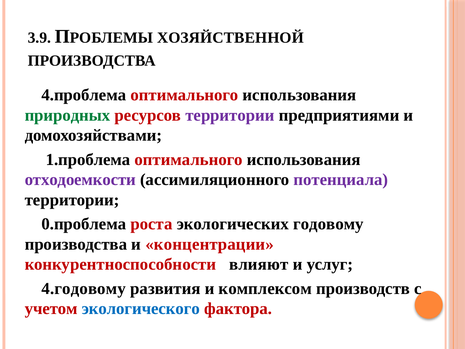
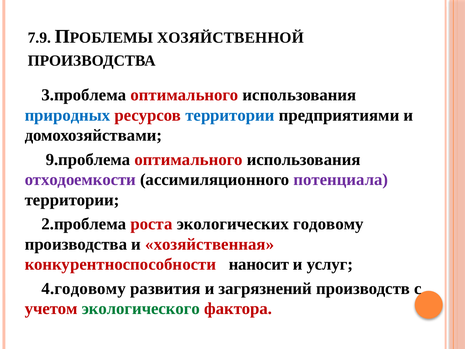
3.9: 3.9 -> 7.9 (39, 38)
4.проблема: 4.проблема -> 3.проблема (84, 95)
природных colour: green -> blue (68, 115)
территории colour: purple -> blue (230, 115)
1.проблема: 1.проблема -> 9.проблема (88, 159)
0.проблема: 0.проблема -> 2.проблема (84, 224)
концентрации: концентрации -> хозяйственная (210, 244)
влияют: влияют -> наносит (259, 264)
комплексом: комплексом -> загрязнений (265, 288)
экологического colour: blue -> green (141, 309)
